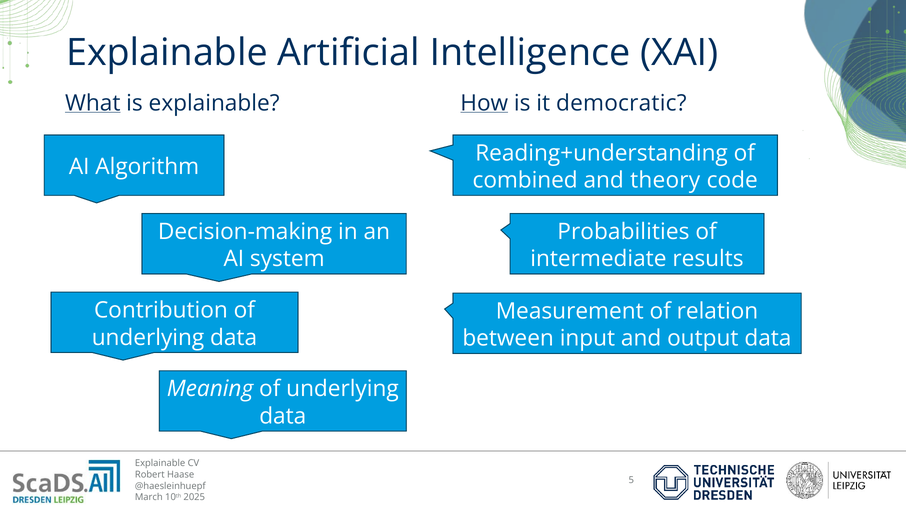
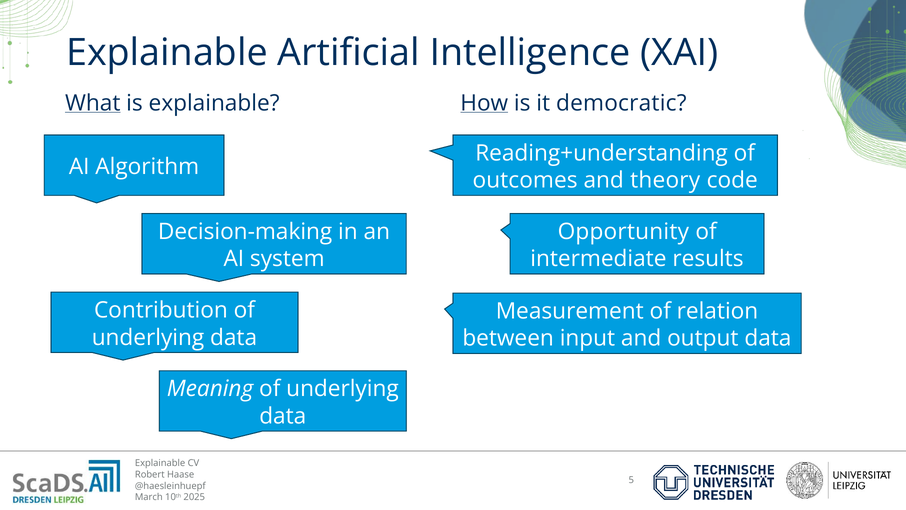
combined: combined -> outcomes (525, 180)
Probabilities: Probabilities -> Opportunity (623, 232)
